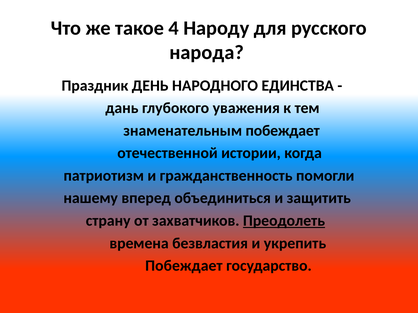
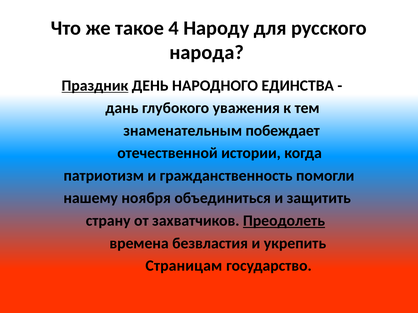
Праздник underline: none -> present (95, 86)
вперед: вперед -> ноября (146, 198)
Побеждает: Побеждает -> Страницам (184, 266)
